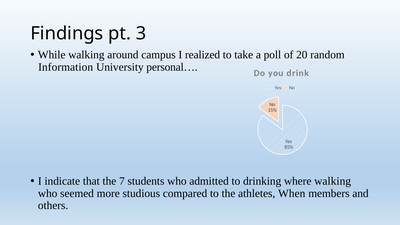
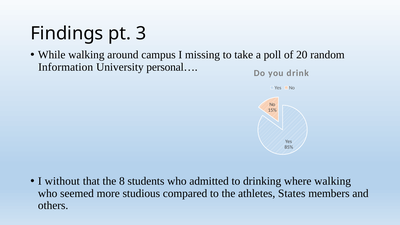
realized: realized -> missing (203, 55)
indicate: indicate -> without (62, 181)
7: 7 -> 8 (122, 181)
When: When -> States (292, 193)
